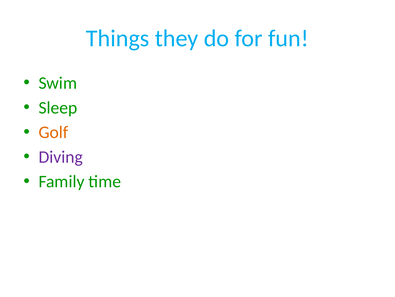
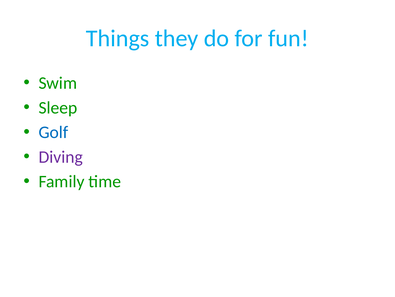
Golf colour: orange -> blue (53, 132)
